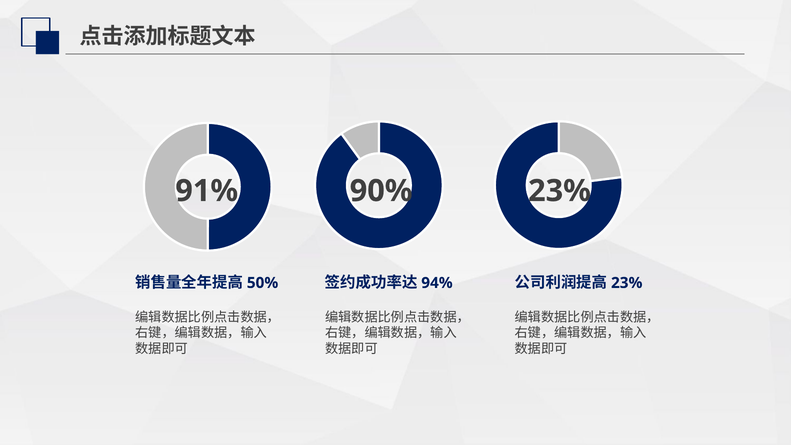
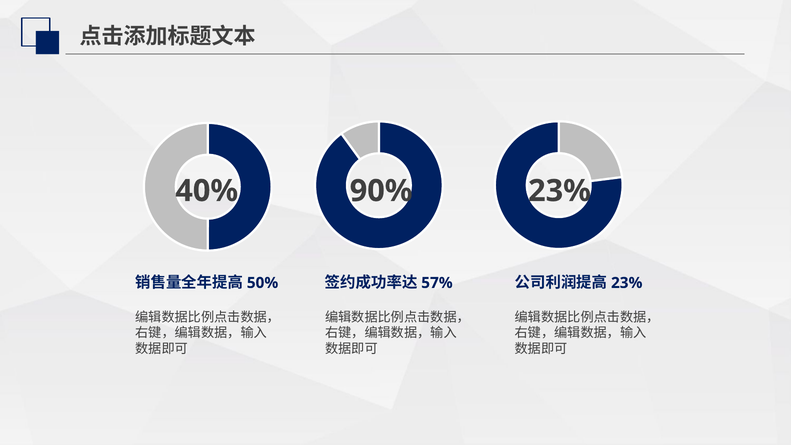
91%: 91% -> 40% (207, 191)
94%: 94% -> 57% (437, 283)
